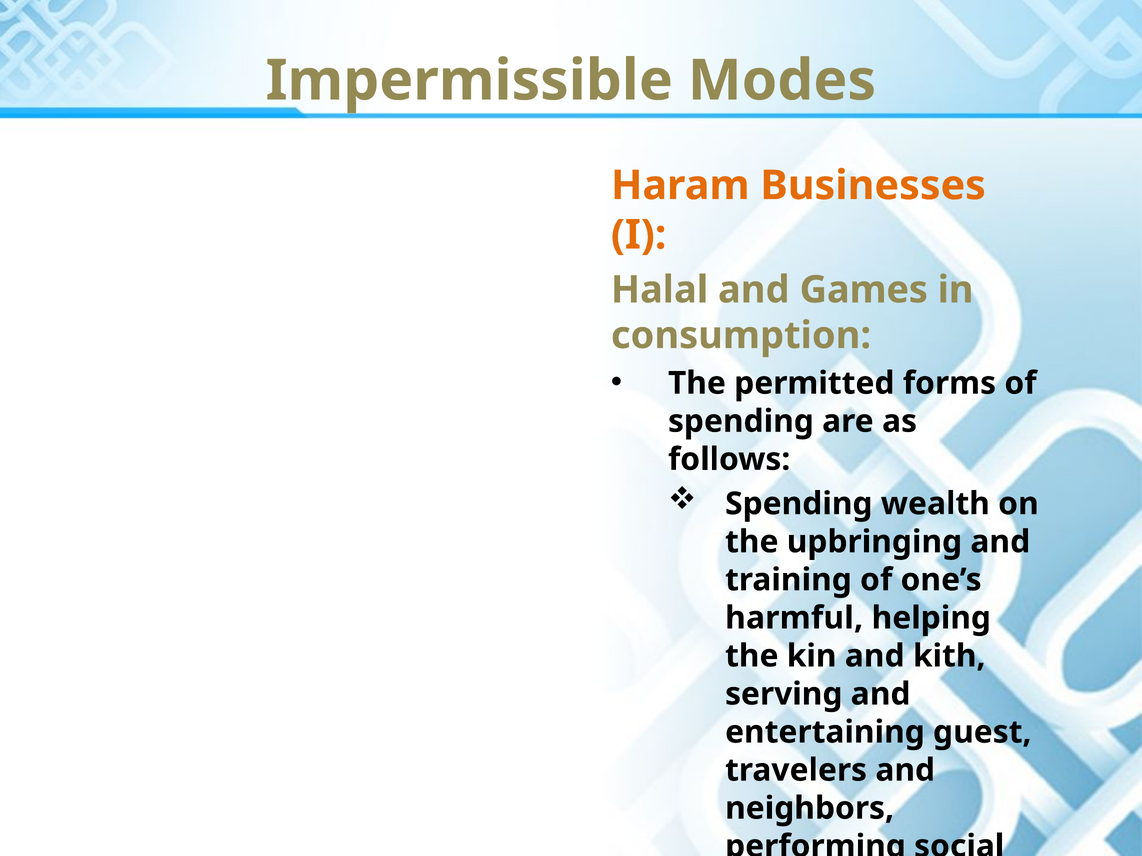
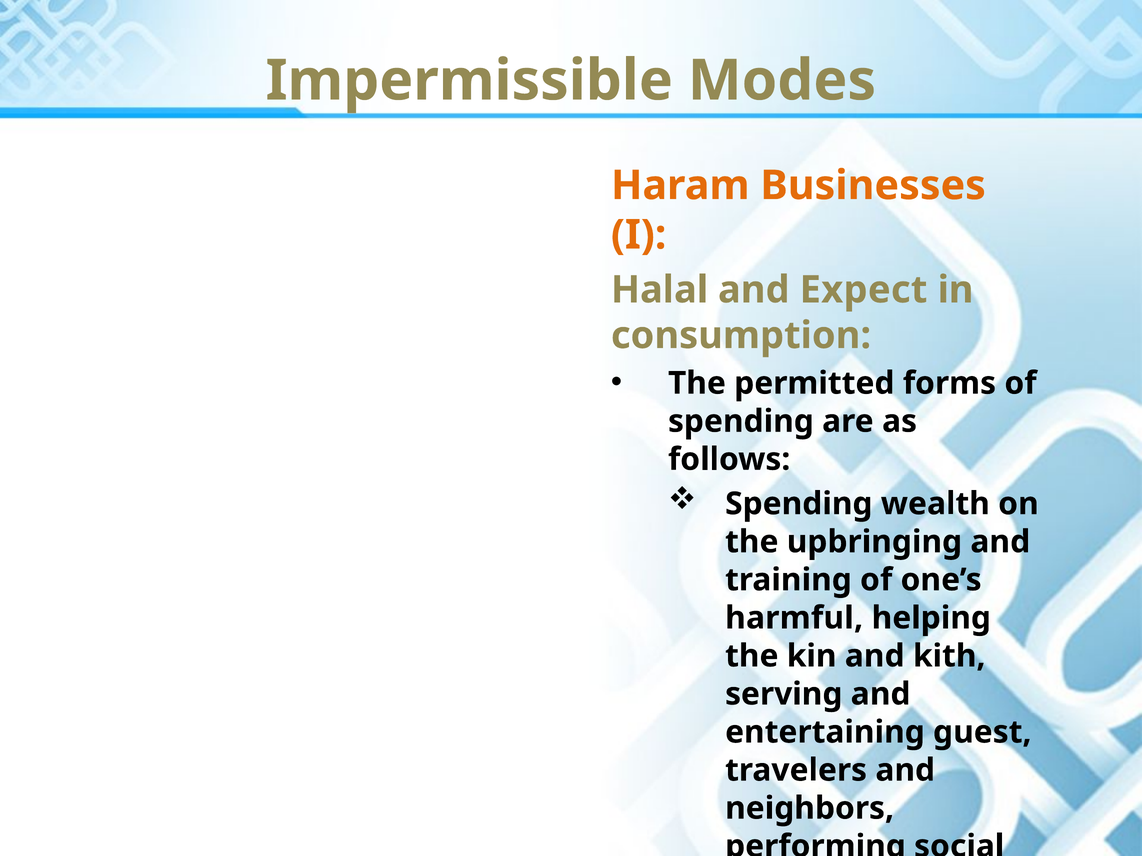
Games: Games -> Expect (863, 290)
